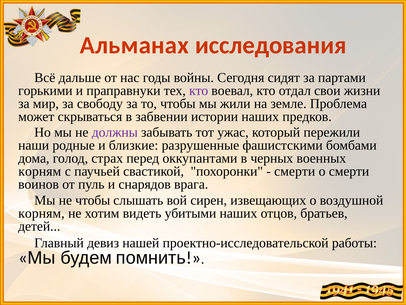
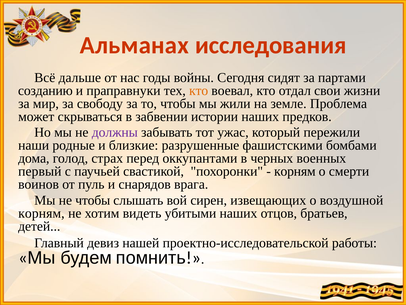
горькими: горькими -> созданию (45, 91)
кто colour: purple -> orange (199, 91)
корням: корням -> первый (40, 171)
смерти: смерти -> корням (295, 171)
